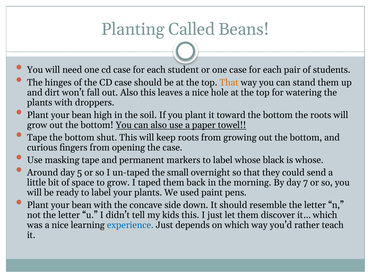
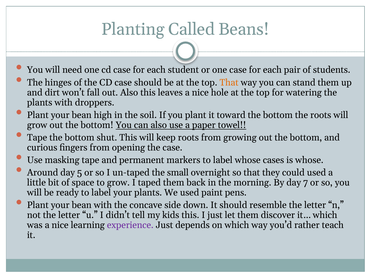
black: black -> cases (273, 160)
could send: send -> used (316, 173)
experience colour: blue -> purple (130, 225)
